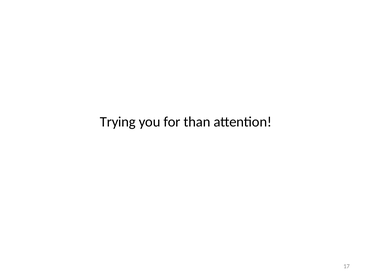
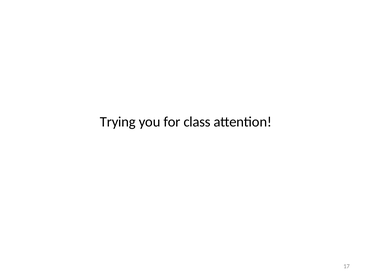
than: than -> class (197, 122)
